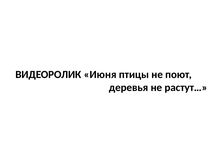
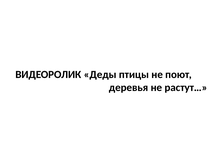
Июня: Июня -> Деды (100, 75)
